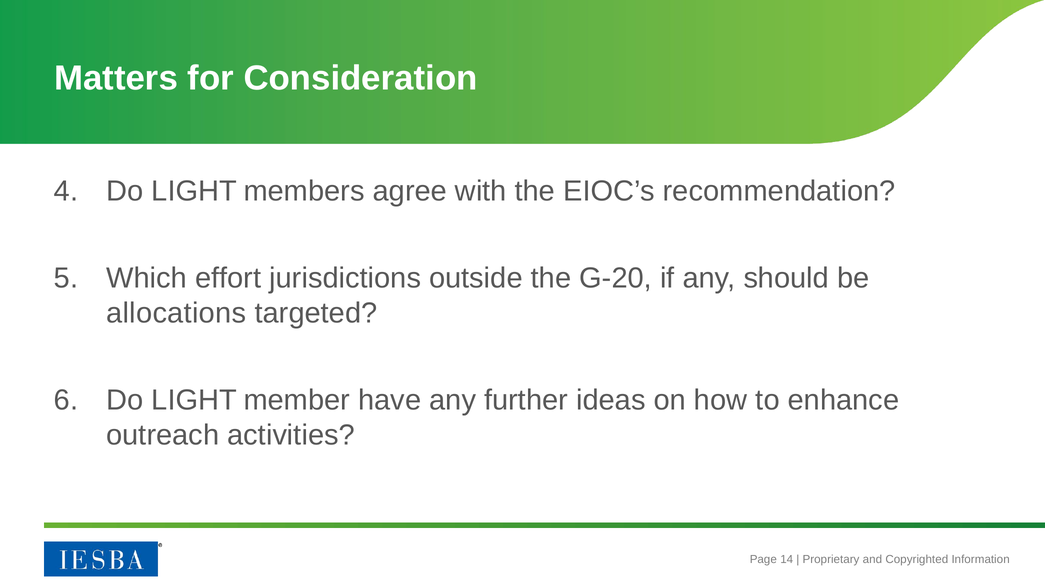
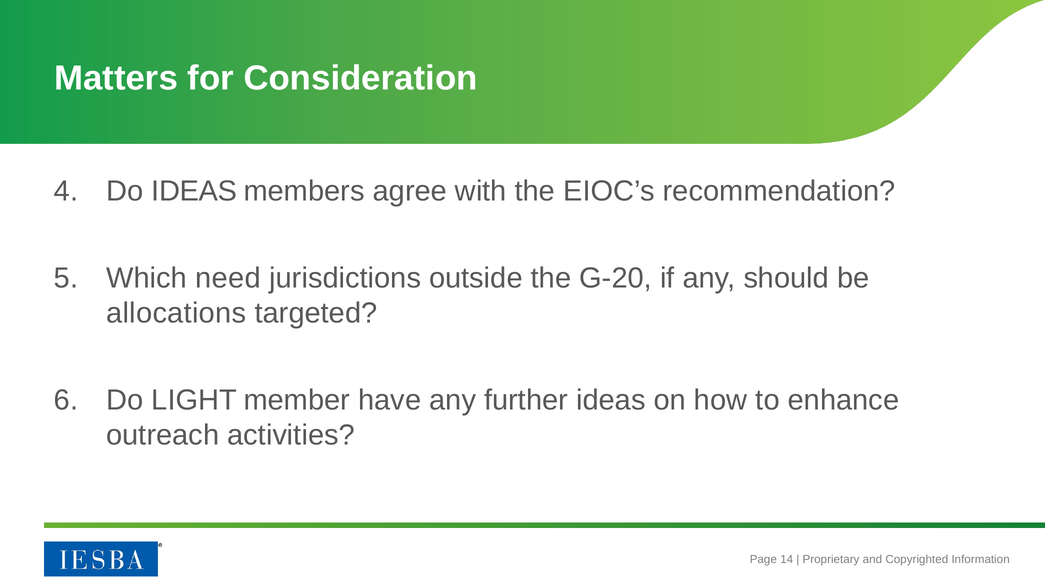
LIGHT: LIGHT -> IDEAS (194, 191)
effort: effort -> need (228, 278)
